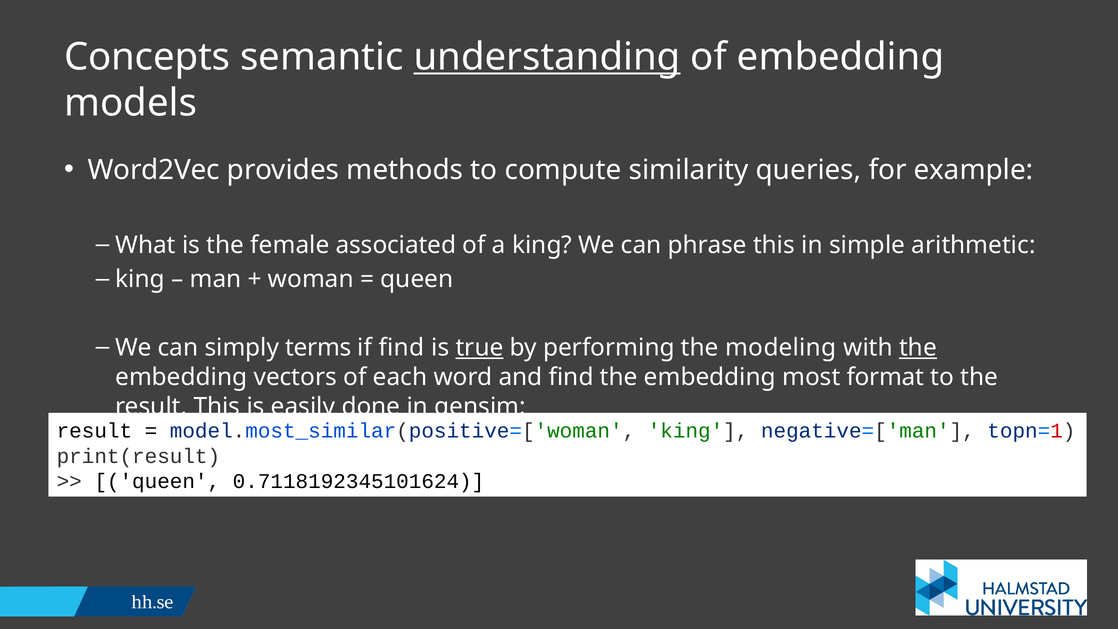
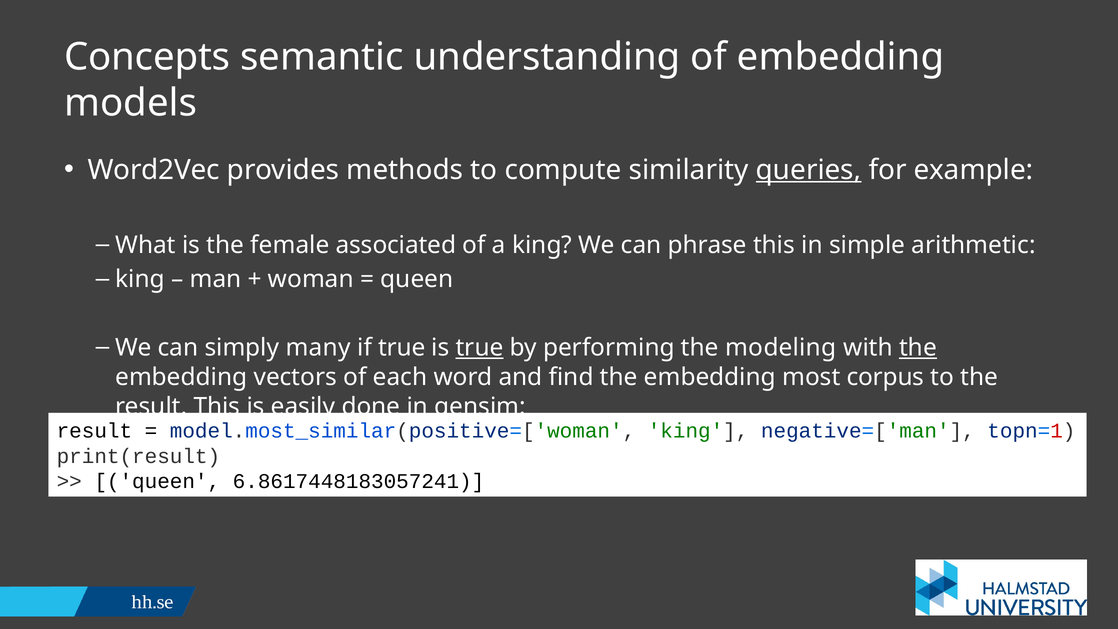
understanding underline: present -> none (547, 57)
queries underline: none -> present (809, 170)
terms: terms -> many (318, 348)
if find: find -> true (402, 348)
format: format -> corpus (885, 377)
0.7118192345101624: 0.7118192345101624 -> 6.8617448183057241 (359, 481)
